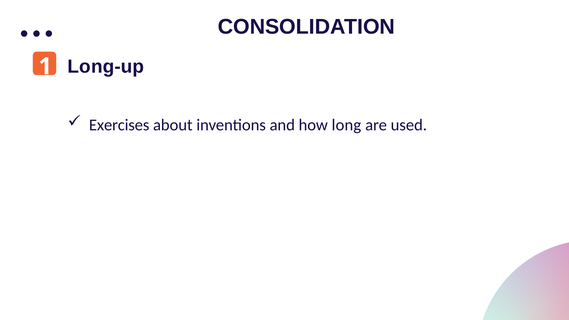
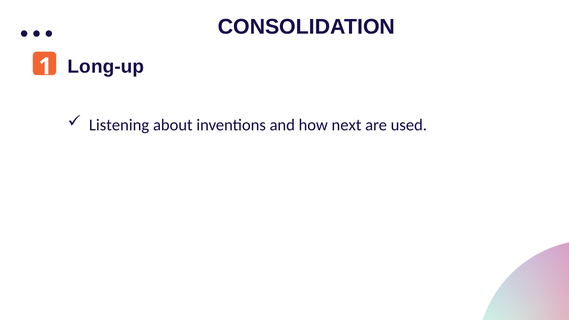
Exercises: Exercises -> Listening (119, 125)
long: long -> next (346, 125)
